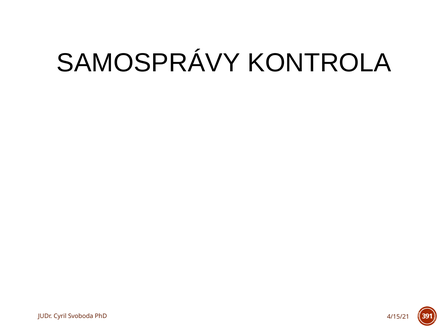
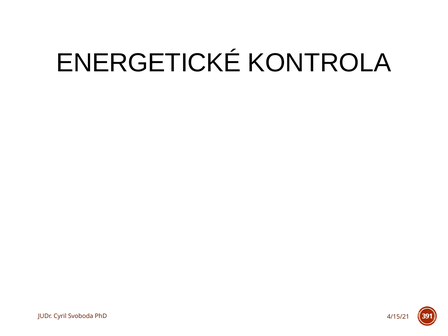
SAMOSPRÁVY: SAMOSPRÁVY -> ENERGETICKÉ (149, 63)
